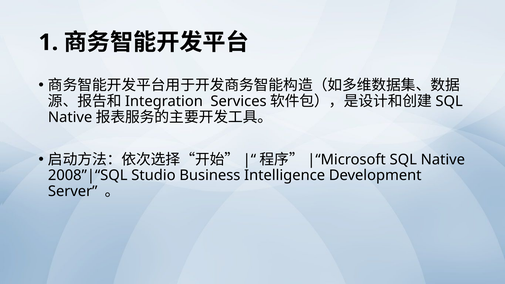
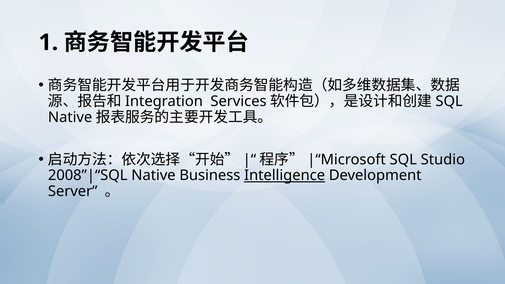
Native: Native -> Studio (443, 160)
Studio: Studio -> Native (153, 175)
Intelligence underline: none -> present (285, 175)
